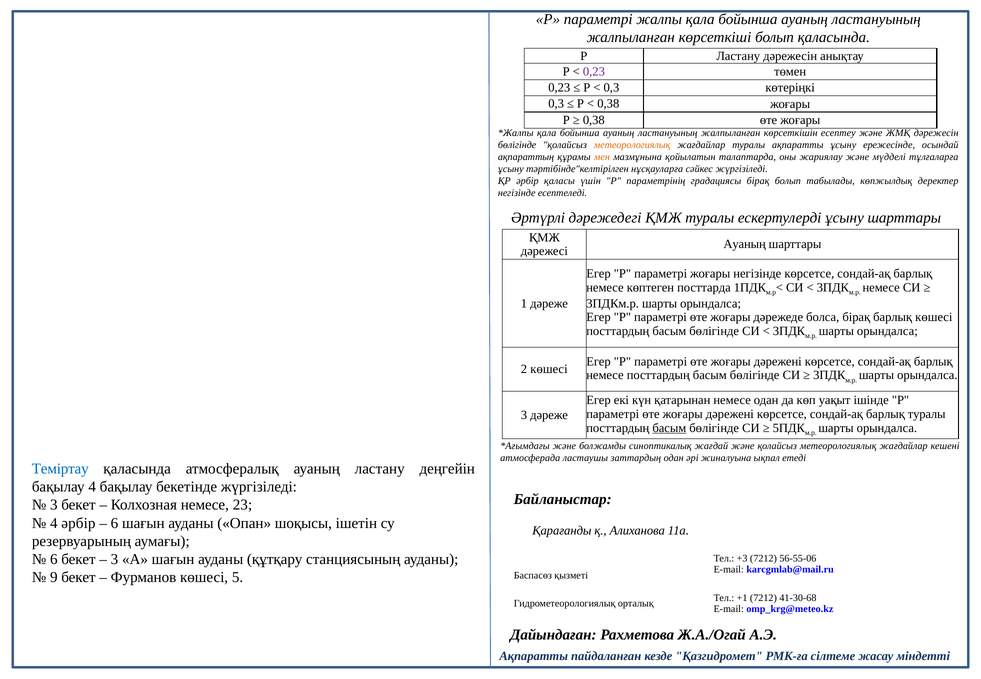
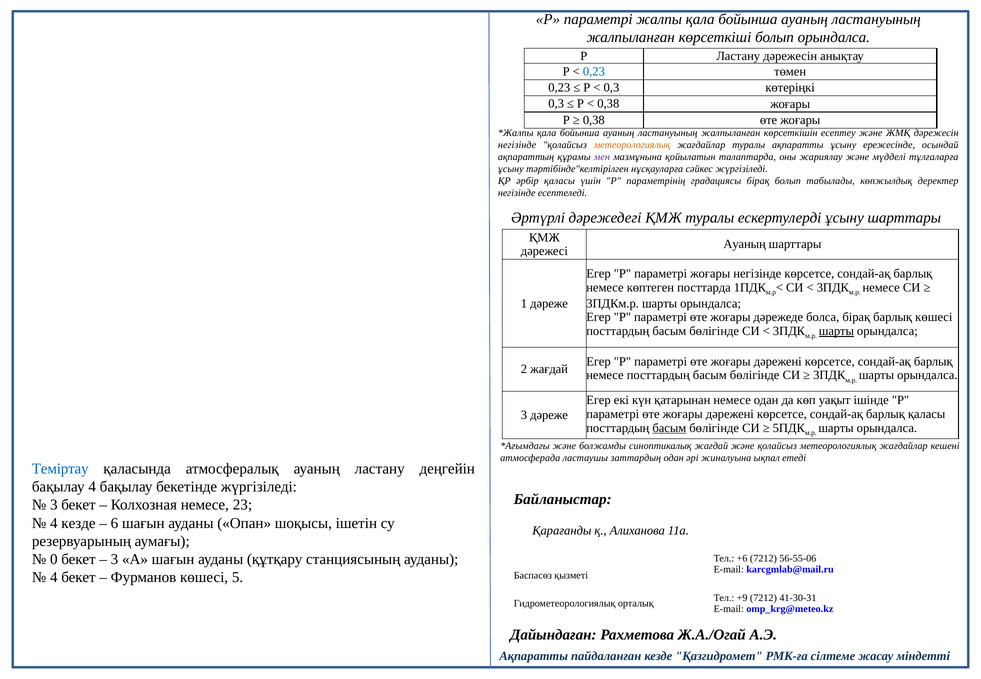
болып қаласында: қаласында -> орындалса (834, 37)
0,23 colour: purple -> blue (594, 71)
бөлігінде: бөлігінде -> негізінде (517, 145)
мен colour: orange -> purple (602, 157)
шарты underline: none -> present (836, 331)
2 көшесі: көшесі -> жағдай (549, 369)
барлық туралы: туралы -> қаласы (927, 414)
4 әрбір: әрбір -> кезде (78, 523)
6: 6 -> 0 (54, 559)
+3: +3 -> +6 (742, 559)
9: 9 -> 4 (54, 577)
+1: +1 -> +9 (742, 598)
41-30-68: 41-30-68 -> 41-30-31 (798, 598)
